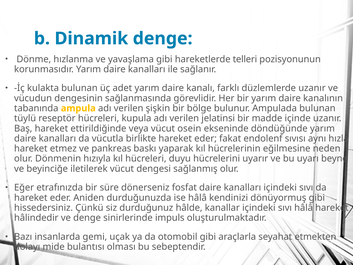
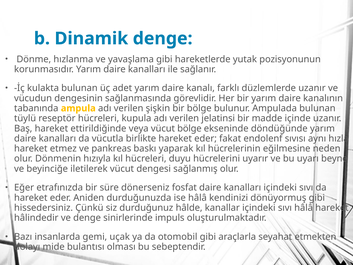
telleri: telleri -> yutak (245, 59)
vücut osein: osein -> bölge (189, 128)
